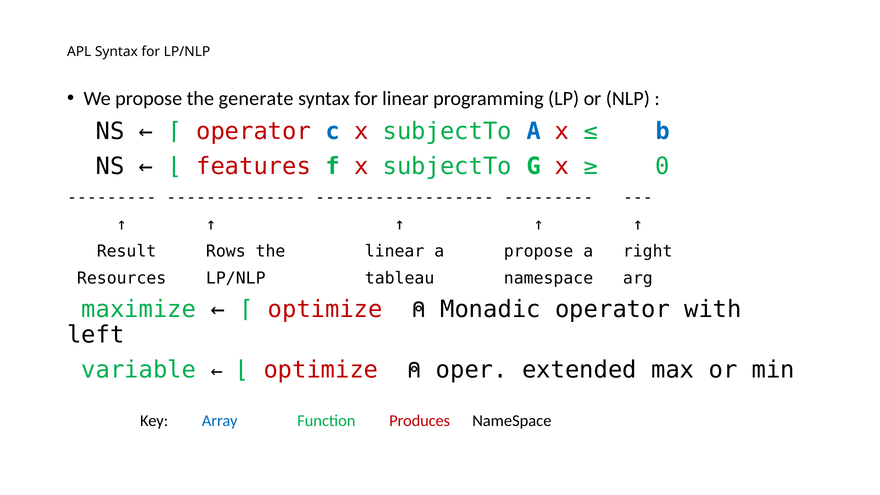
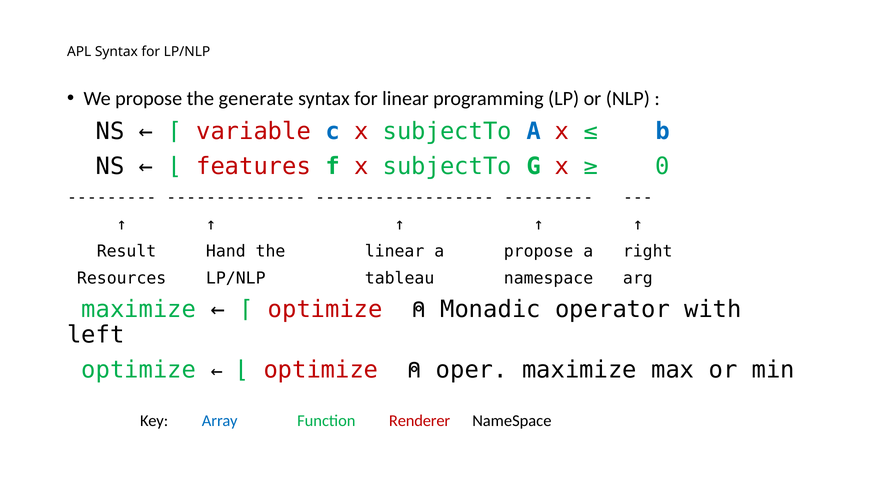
operator: operator -> variable (254, 131)
Rows: Rows -> Hand (226, 251)
variable: variable -> optimize (139, 370)
oper extended: extended -> maximize (579, 370)
Produces: Produces -> Renderer (420, 421)
